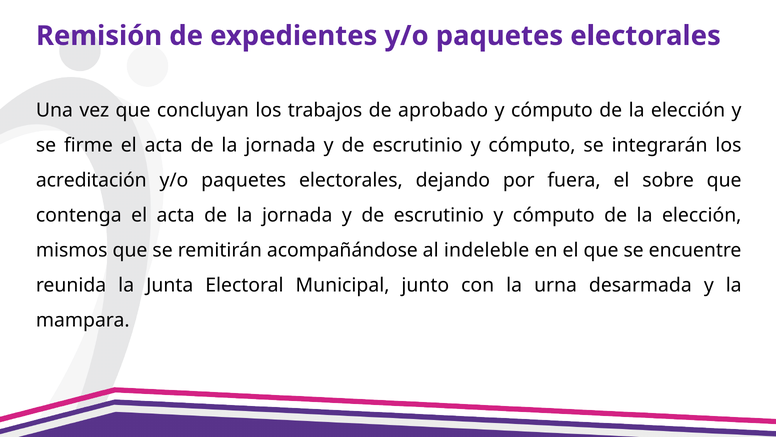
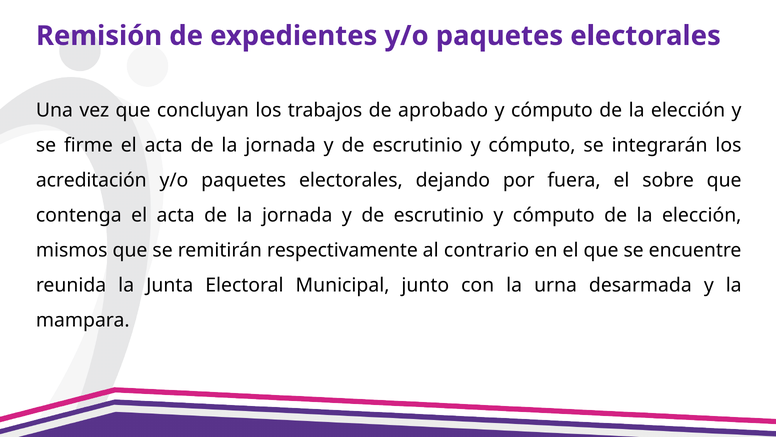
acompañándose: acompañándose -> respectivamente (342, 250)
indeleble: indeleble -> contrario (487, 250)
